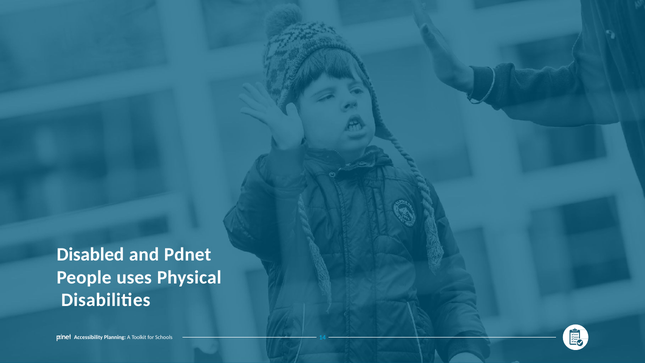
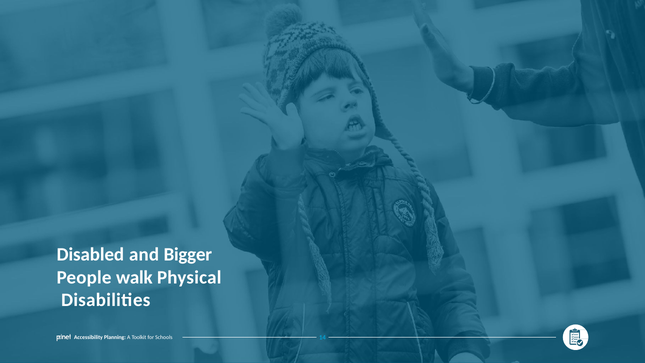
Pdnet: Pdnet -> Bigger (188, 254)
uses: uses -> walk (134, 277)
